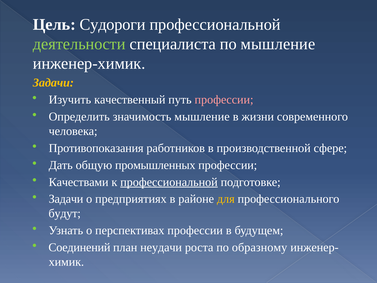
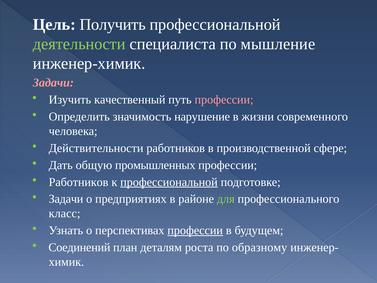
Судороги: Судороги -> Получить (113, 25)
Задачи colour: yellow -> pink (53, 83)
значимость мышление: мышление -> нарушение (202, 117)
Противопоказания: Противопоказания -> Действительности (96, 148)
Качествами: Качествами -> Работников (79, 182)
для colour: yellow -> light green (226, 199)
будут: будут -> класс (65, 213)
профессии underline: none -> present (195, 230)
неудачи: неудачи -> деталям (161, 247)
